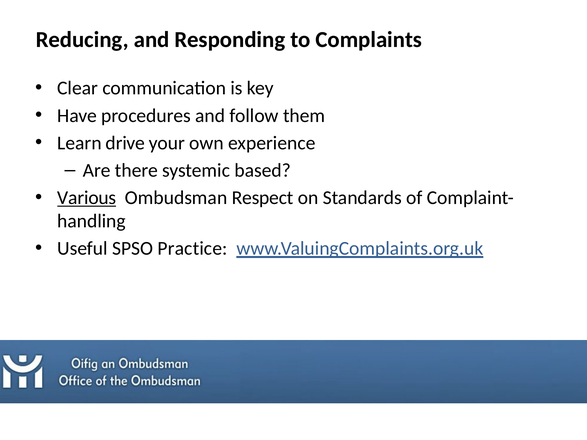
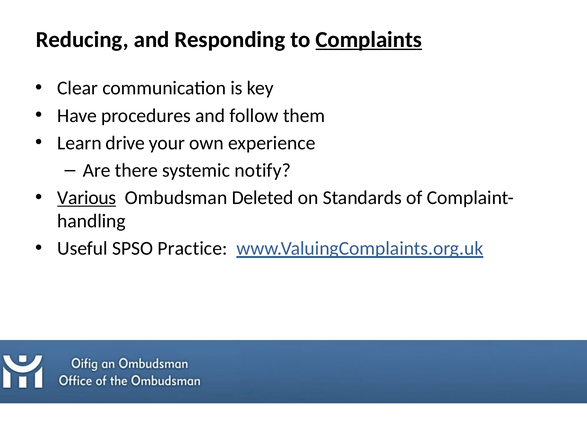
Complaints underline: none -> present (369, 40)
based: based -> notify (263, 170)
Respect: Respect -> Deleted (263, 198)
